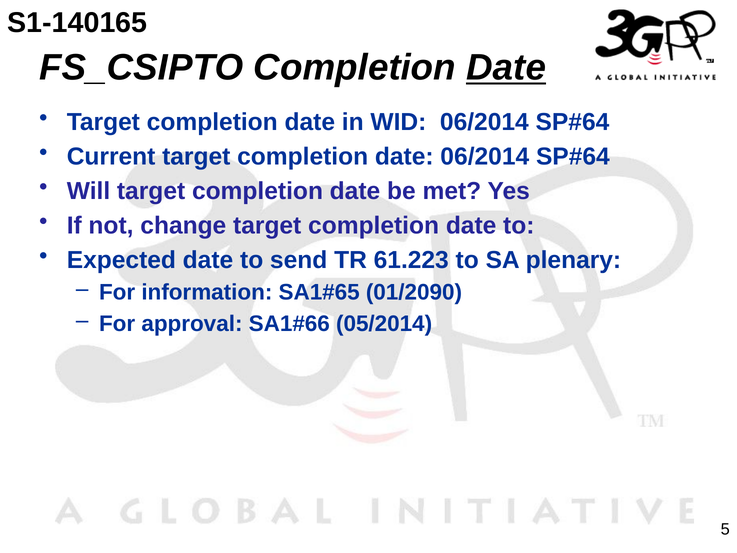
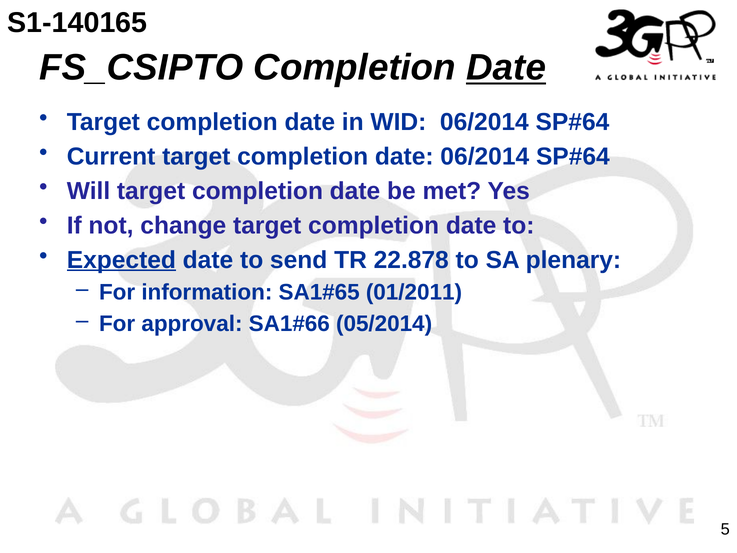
Expected underline: none -> present (121, 260)
61.223: 61.223 -> 22.878 (411, 260)
01/2090: 01/2090 -> 01/2011 (414, 292)
